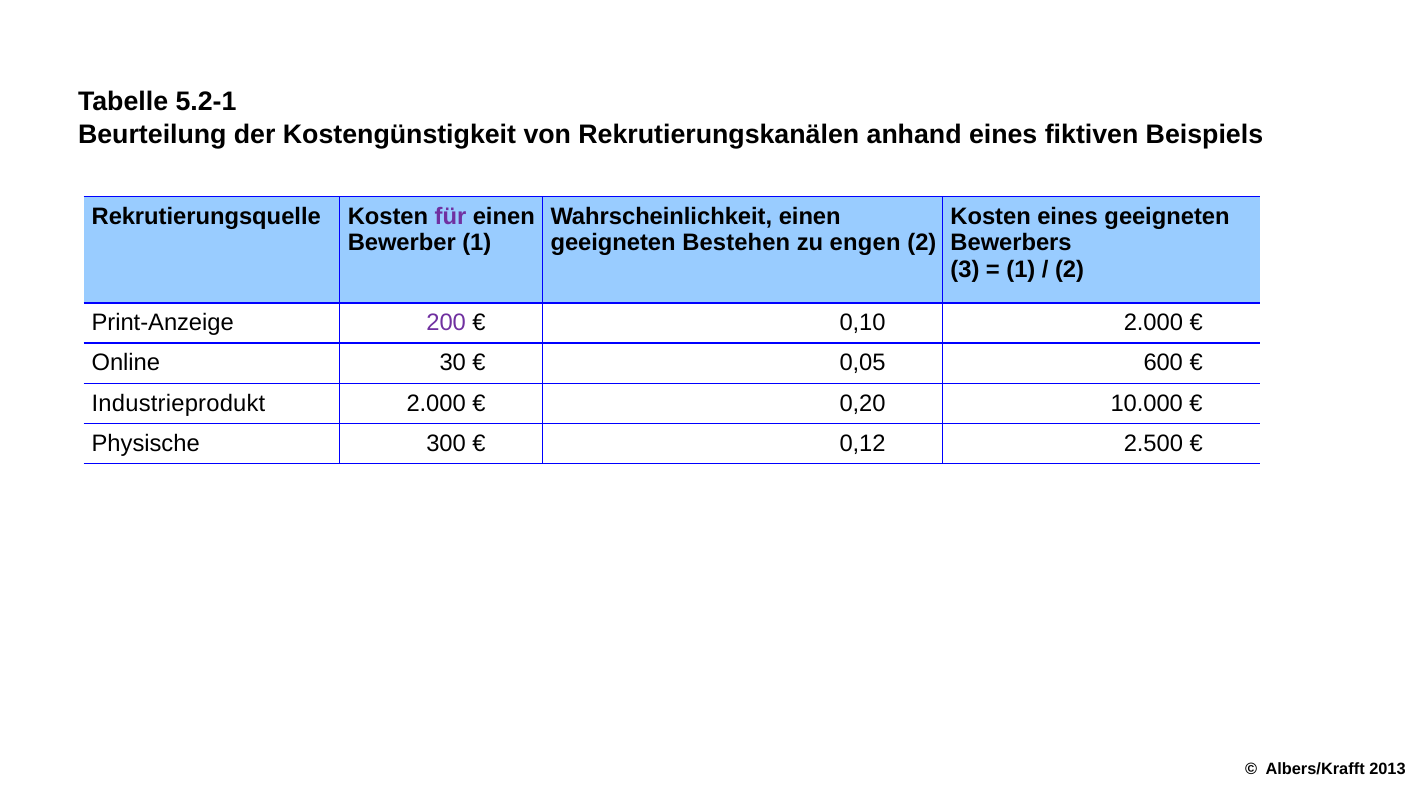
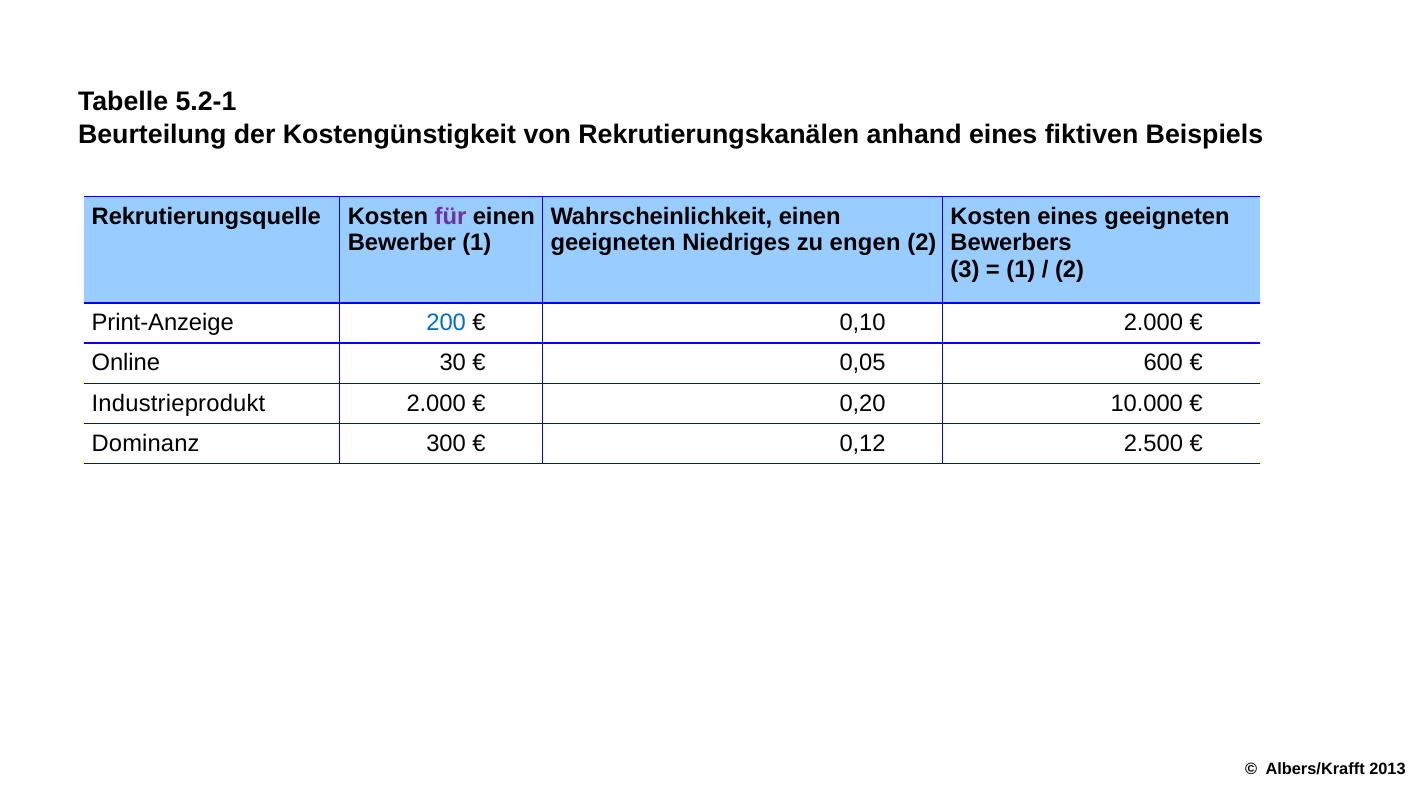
Bestehen: Bestehen -> Niedriges (736, 243)
200 colour: purple -> blue (446, 323)
Physische: Physische -> Dominanz (146, 443)
